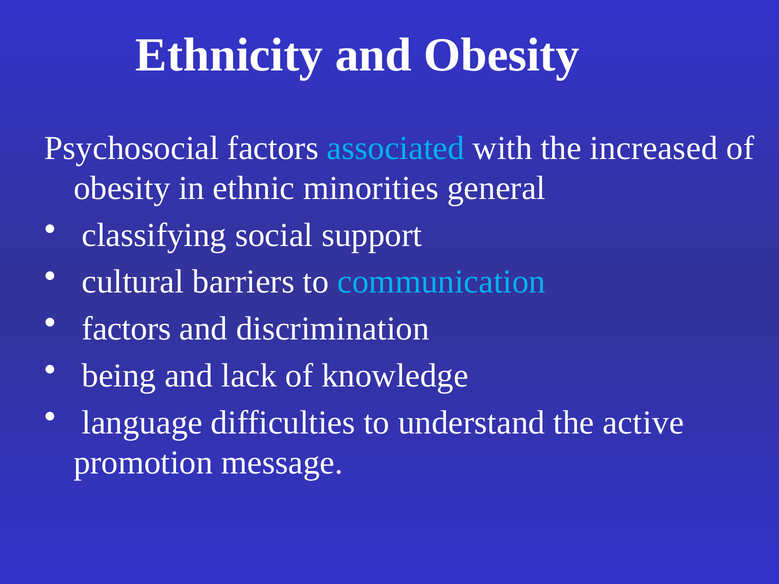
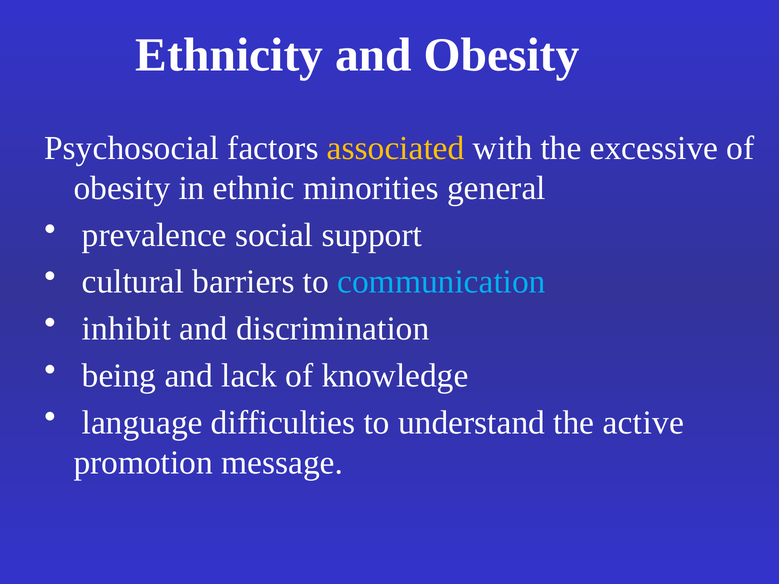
associated colour: light blue -> yellow (396, 148)
increased: increased -> excessive (654, 148)
classifying: classifying -> prevalence (154, 235)
factors: factors -> inhibit (126, 329)
